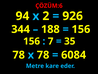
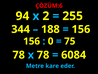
926: 926 -> 255 (73, 16)
7: 7 -> 0 (51, 41)
35: 35 -> 75 (70, 41)
